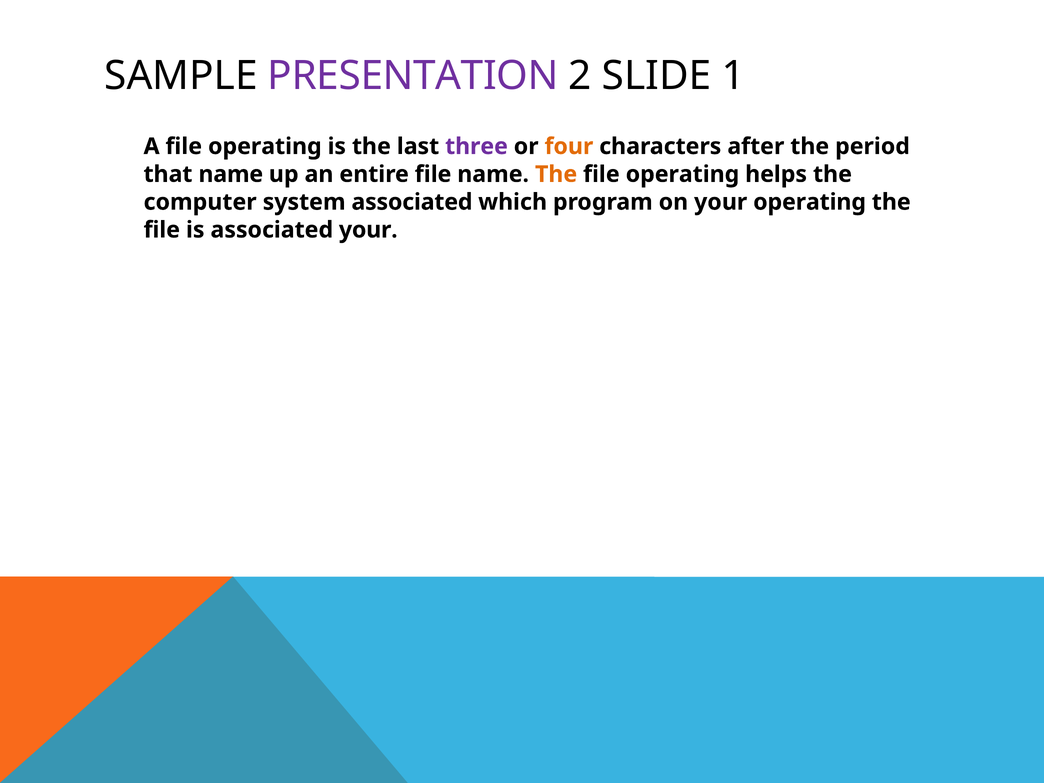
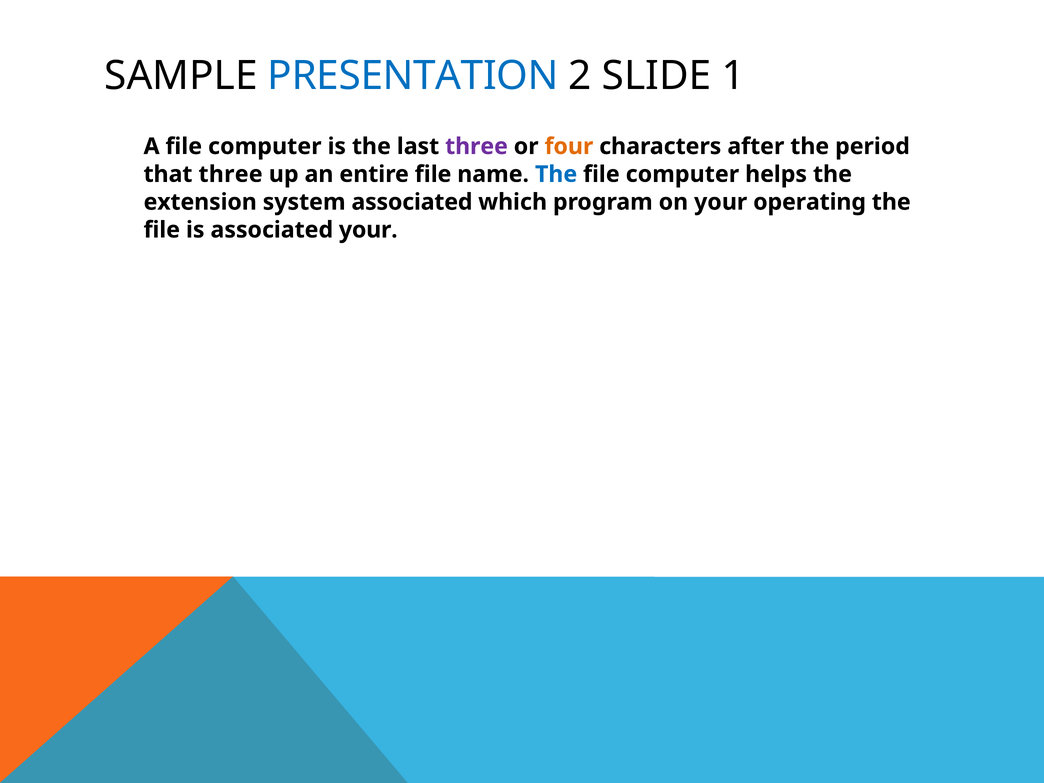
PRESENTATION colour: purple -> blue (413, 76)
A file operating: operating -> computer (265, 146)
that name: name -> three (231, 174)
The colour: orange -> blue (556, 174)
operating: operating -> computer (682, 174)
computer: computer -> extension (200, 202)
